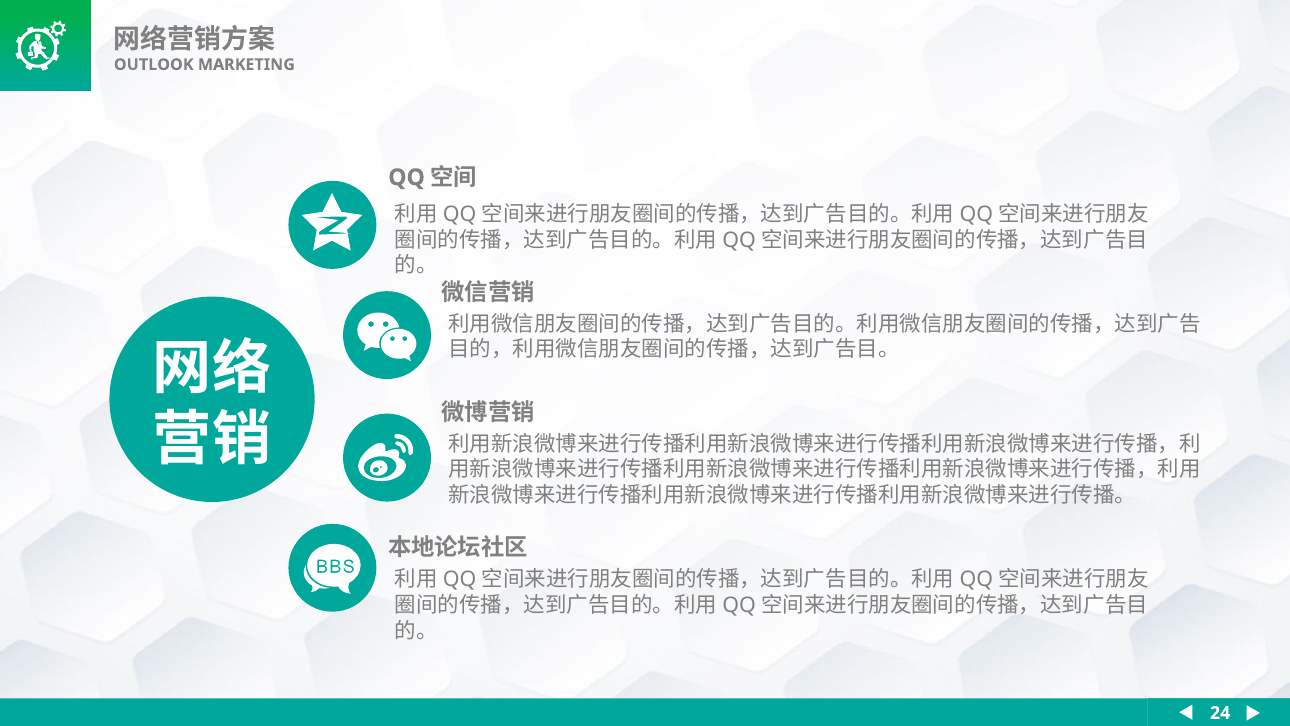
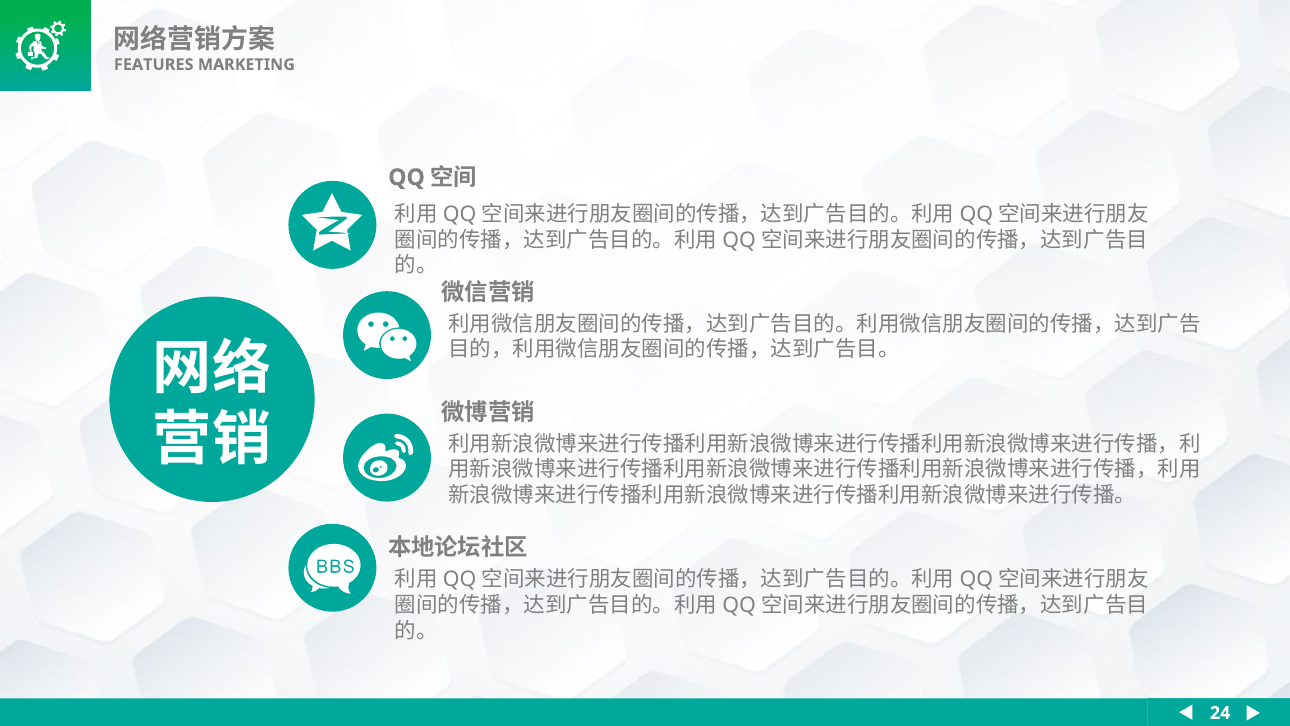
OUTLOOK: OUTLOOK -> FEATURES (154, 65)
